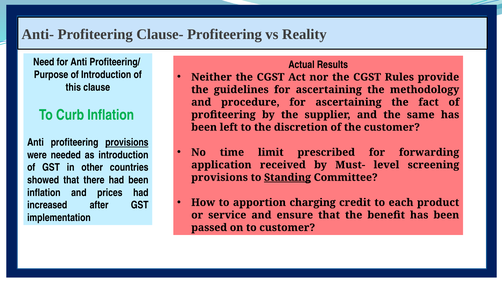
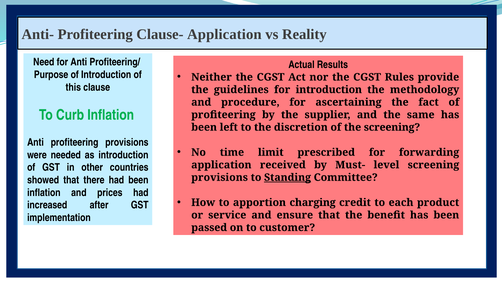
Clause- Profiteering: Profiteering -> Application (224, 34)
guidelines for ascertaining: ascertaining -> introduction (329, 90)
the customer: customer -> screening (392, 127)
provisions underline: present -> none (127, 143)
